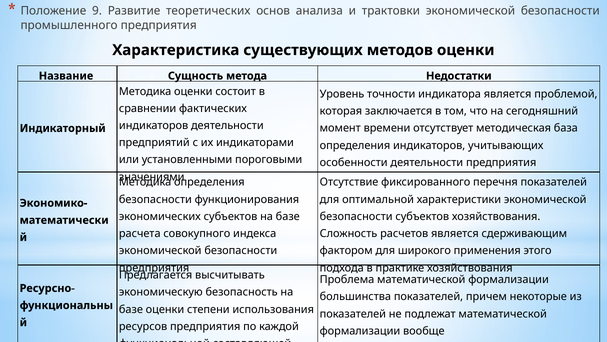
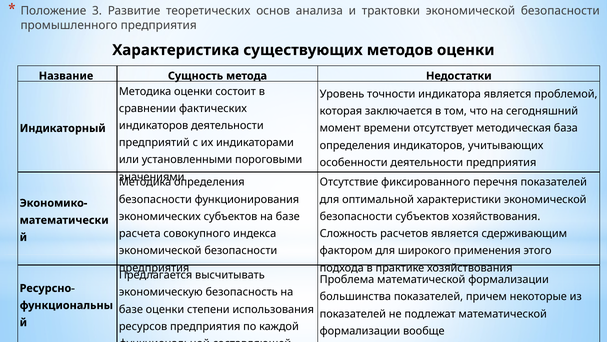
9: 9 -> 3 (97, 11)
